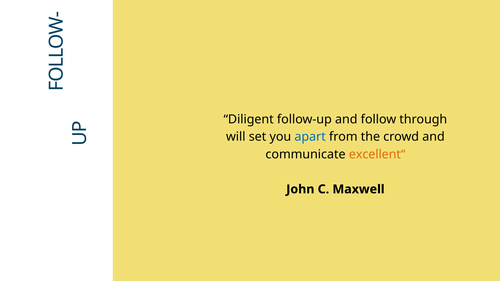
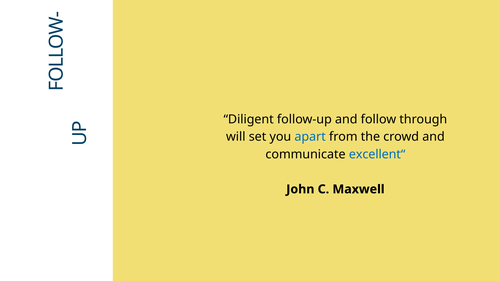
excellent“ colour: orange -> blue (377, 154)
